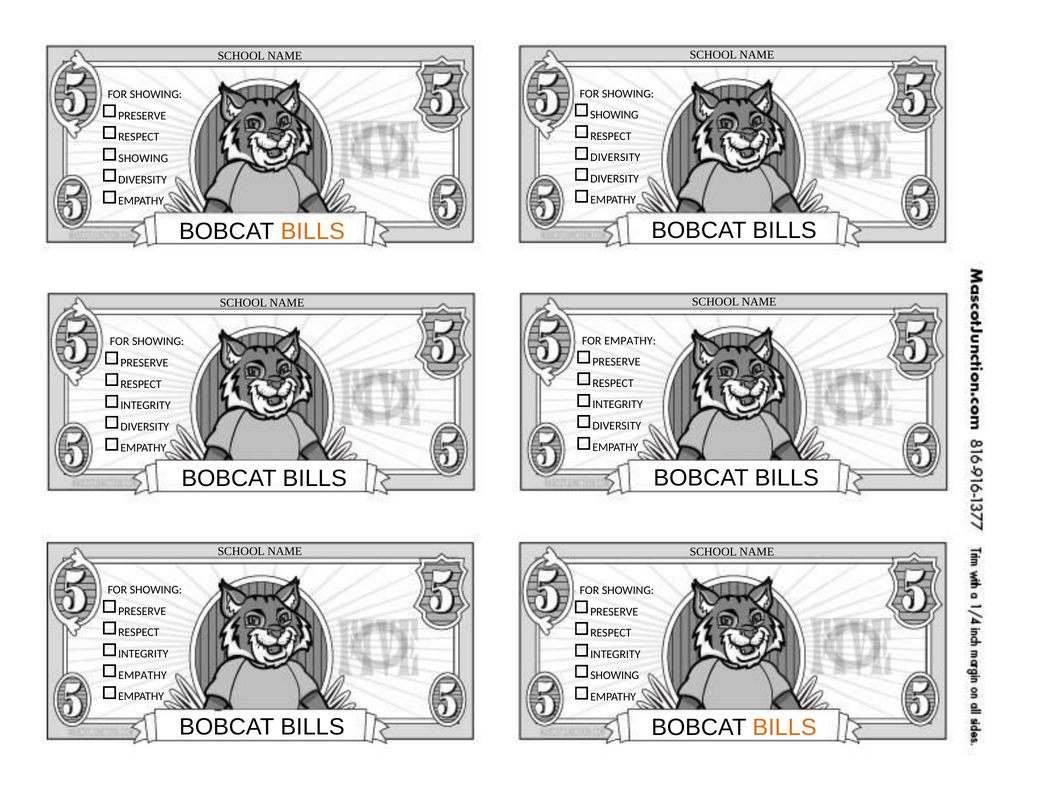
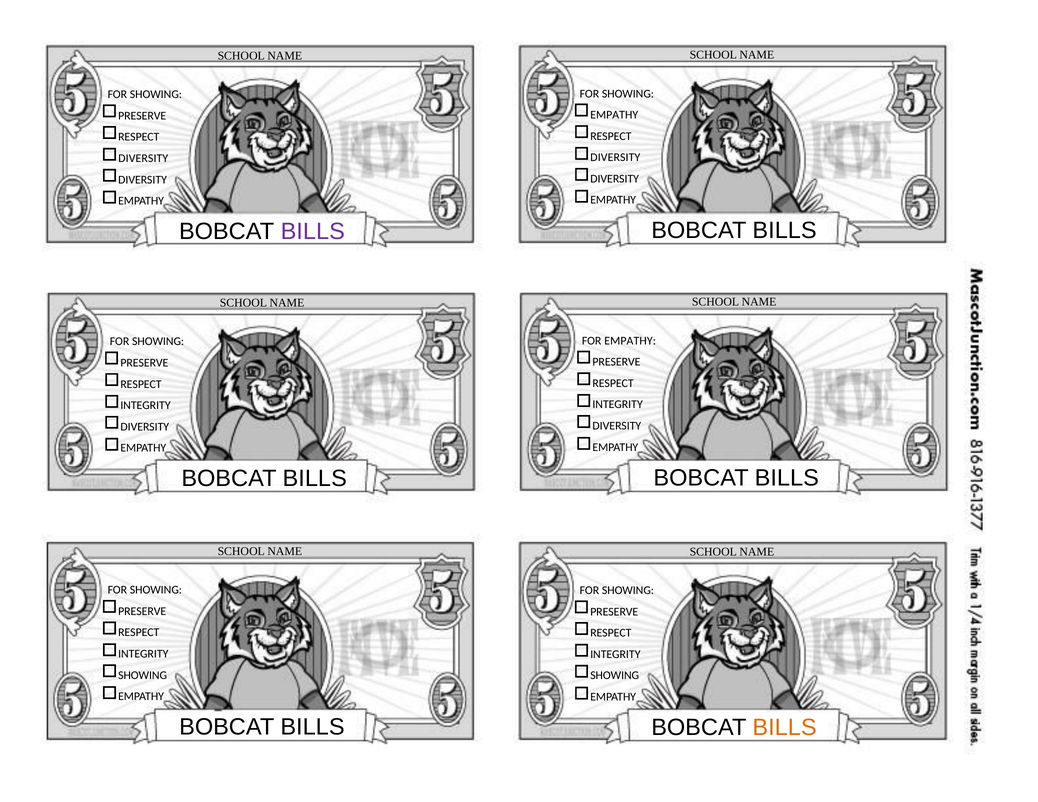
SHOWING: SHOWING -> EMPATHY (614, 115)
SHOWING: SHOWING -> DIVERSITY (143, 158)
BILLS colour: orange -> purple (313, 232)
EMPATHY: EMPATHY -> SHOWING (143, 675)
